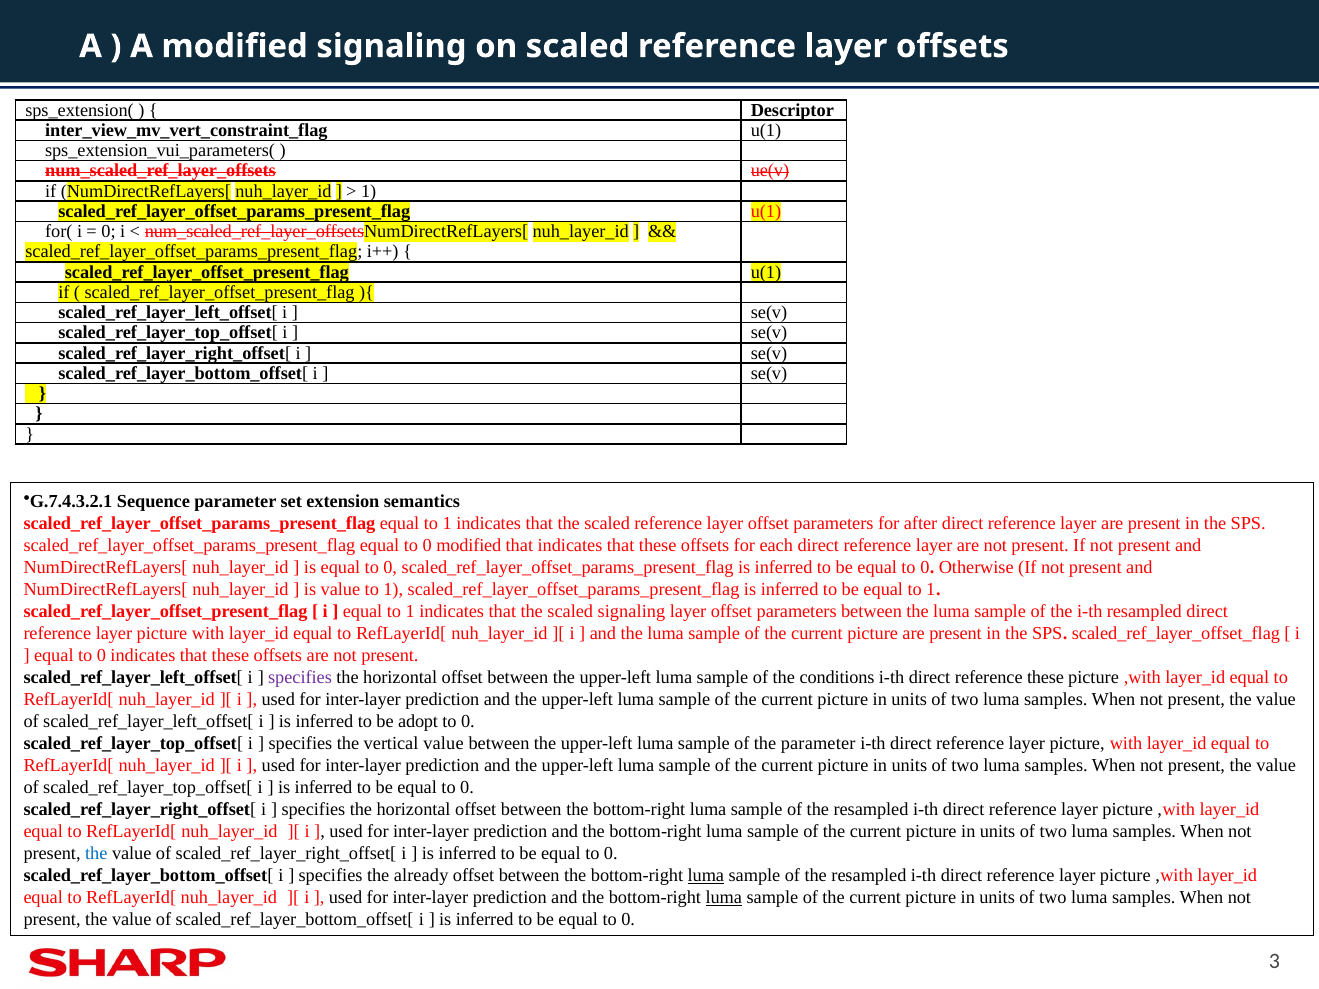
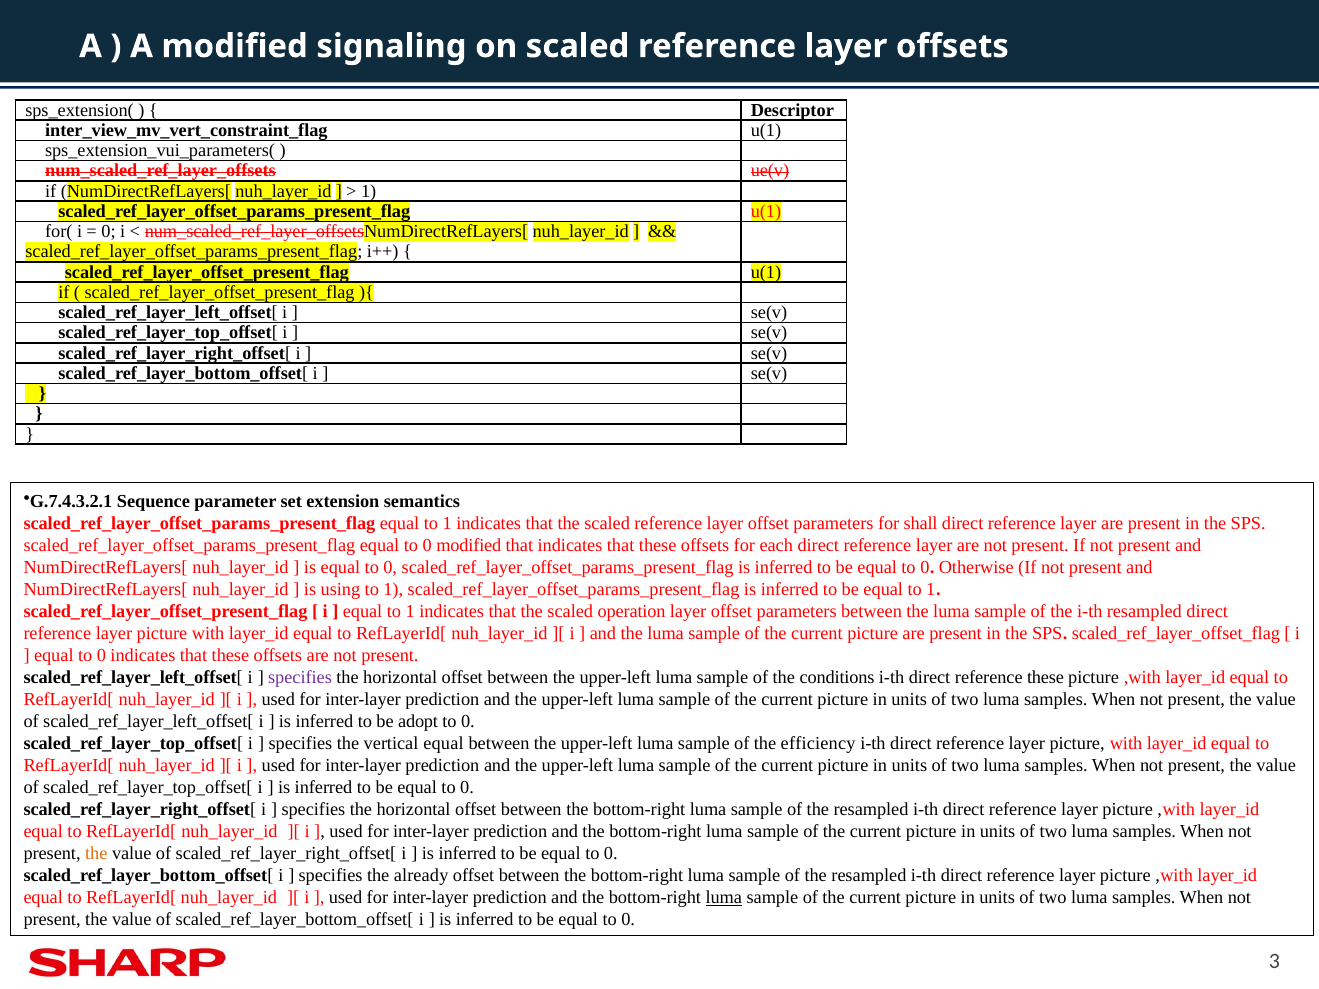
after: after -> shall (921, 523)
is value: value -> using (340, 589)
scaled signaling: signaling -> operation (632, 611)
vertical value: value -> equal (443, 744)
the parameter: parameter -> efficiency (818, 744)
the colour: blue -> orange (96, 854)
luma underline: present -> none (706, 876)
